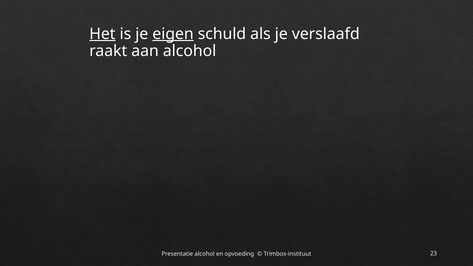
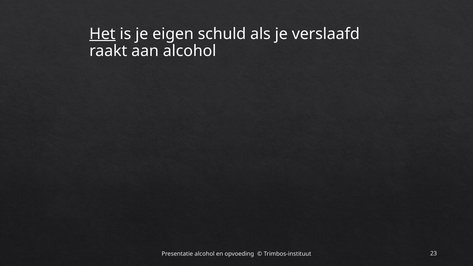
eigen underline: present -> none (173, 34)
